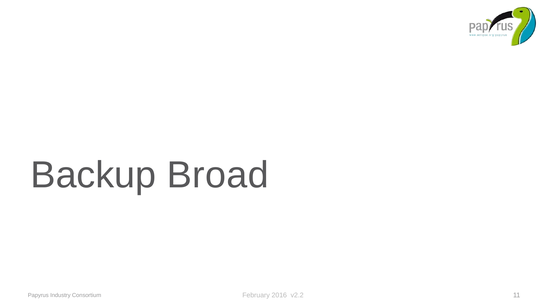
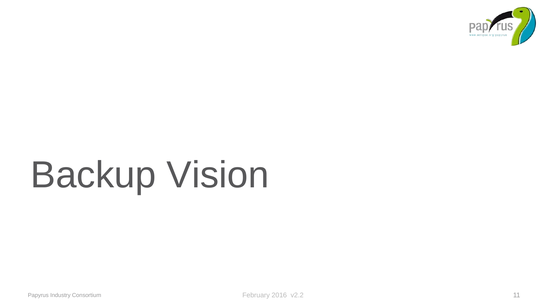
Broad: Broad -> Vision (218, 175)
